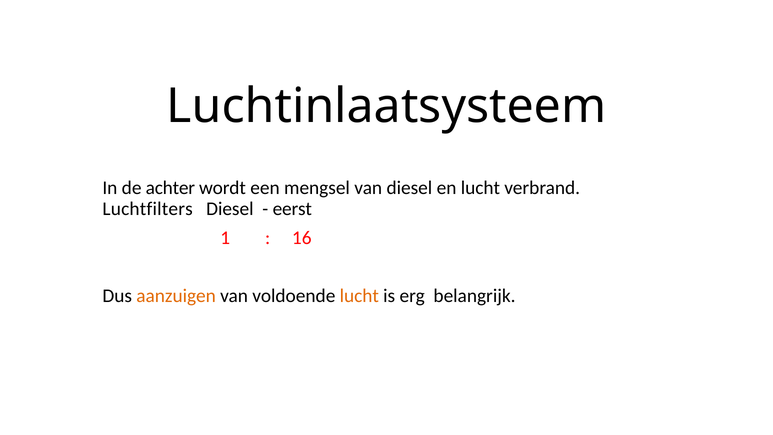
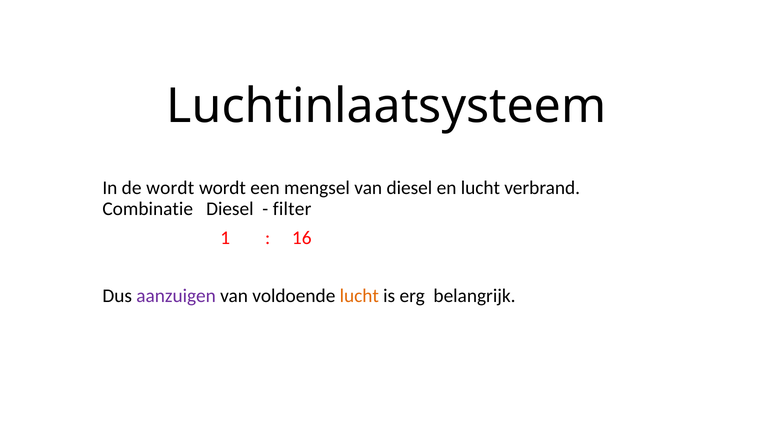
de achter: achter -> wordt (170, 188)
Luchtfilters: Luchtfilters -> Combinatie (148, 209)
eerst: eerst -> filter (292, 209)
aanzuigen colour: orange -> purple (176, 296)
